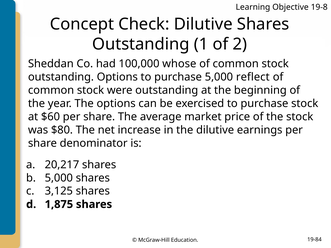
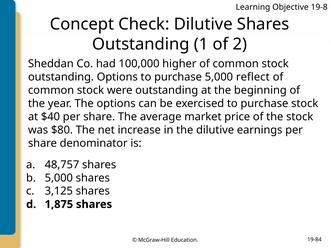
whose: whose -> higher (179, 64)
$60: $60 -> $40 (50, 117)
20,217: 20,217 -> 48,757 (62, 165)
